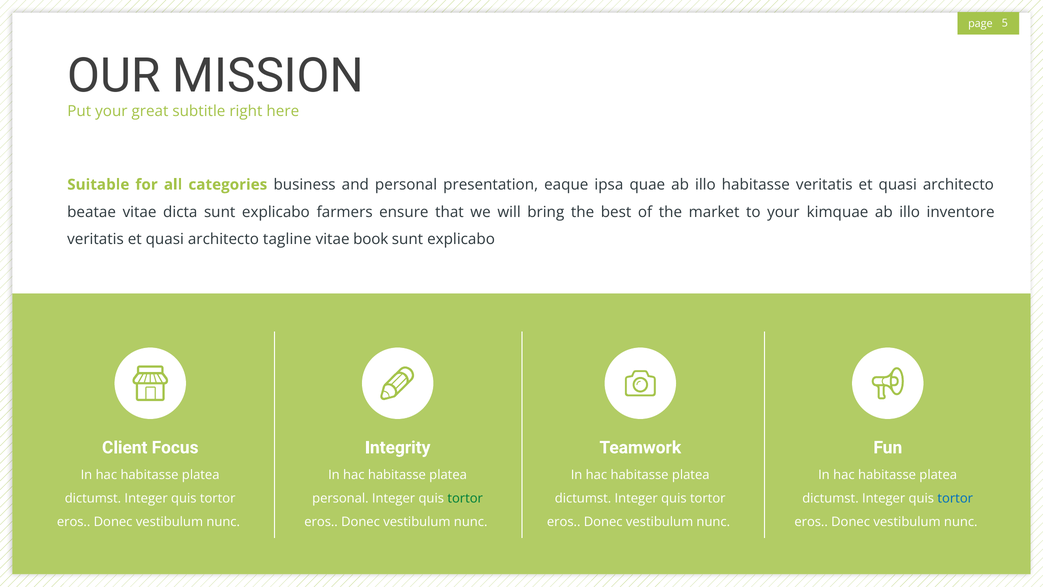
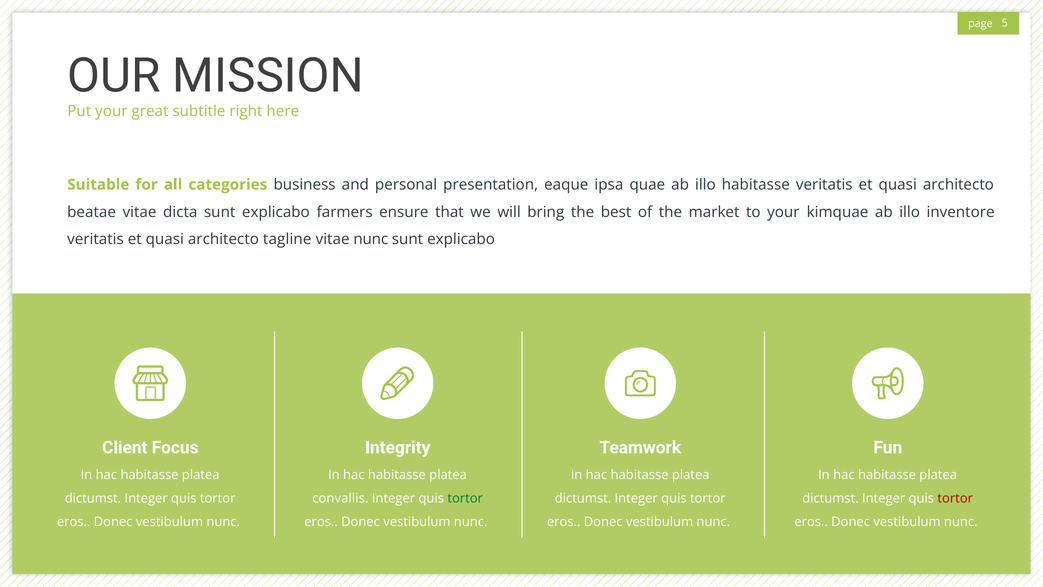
vitae book: book -> nunc (371, 239)
personal: personal -> convallis (340, 498)
tortor colour: blue -> red (955, 498)
